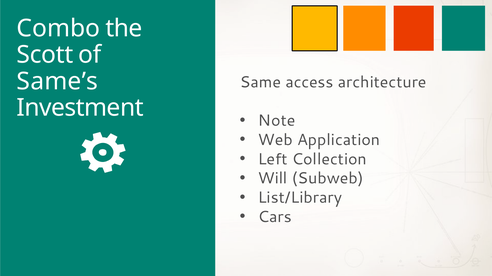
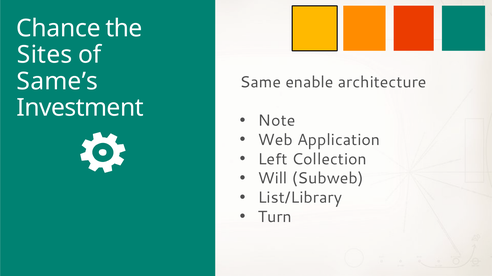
Combo: Combo -> Chance (58, 28)
Scott: Scott -> Sites (45, 55)
access: access -> enable (309, 82)
Cars: Cars -> Turn (275, 217)
